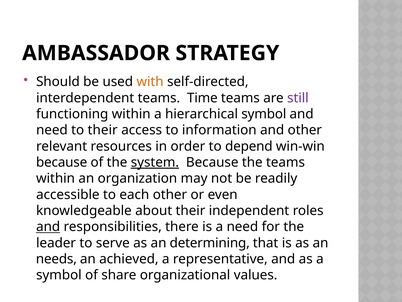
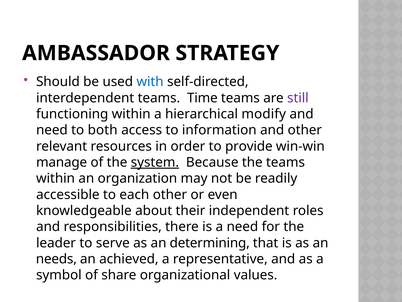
with colour: orange -> blue (150, 82)
hierarchical symbol: symbol -> modify (264, 114)
to their: their -> both (103, 130)
depend: depend -> provide (249, 146)
because: because -> manage (62, 162)
and underline: present -> none (48, 226)
